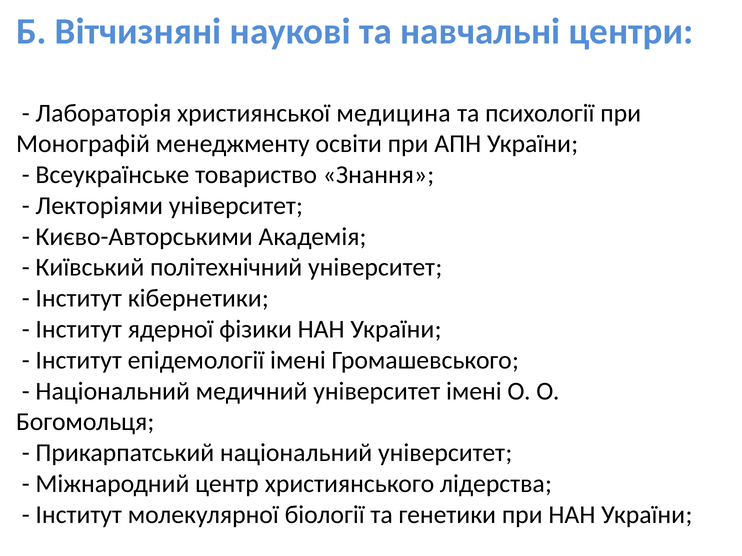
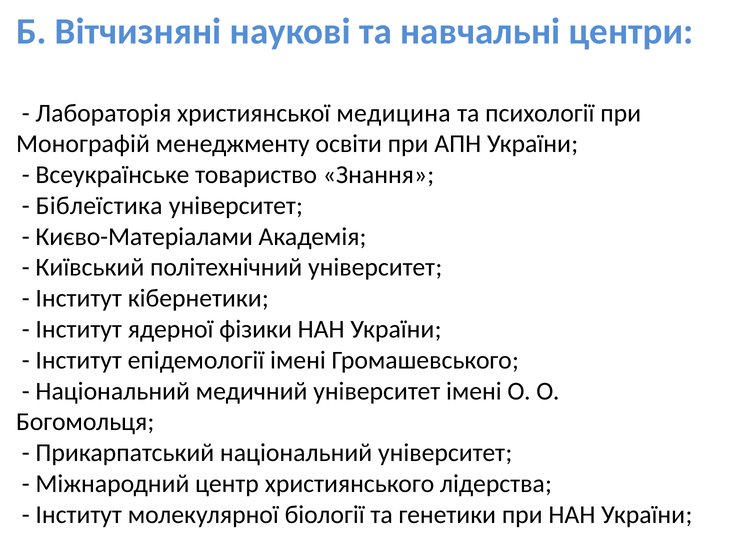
Лекторіями: Лекторіями -> Біблеїстика (99, 206)
Києво-Авторськими: Києво-Авторськими -> Києво-Матеріалами (144, 237)
